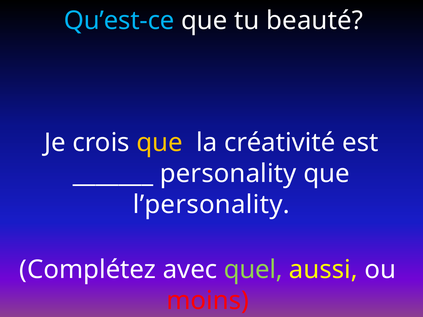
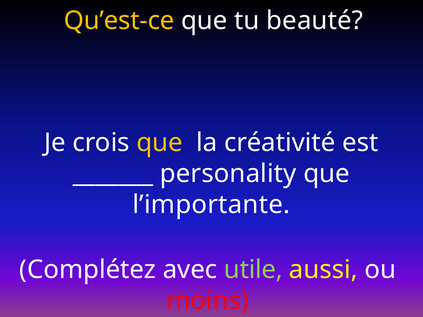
Qu’est-ce colour: light blue -> yellow (119, 21)
l’personality: l’personality -> l’importante (211, 205)
quel: quel -> utile (253, 270)
